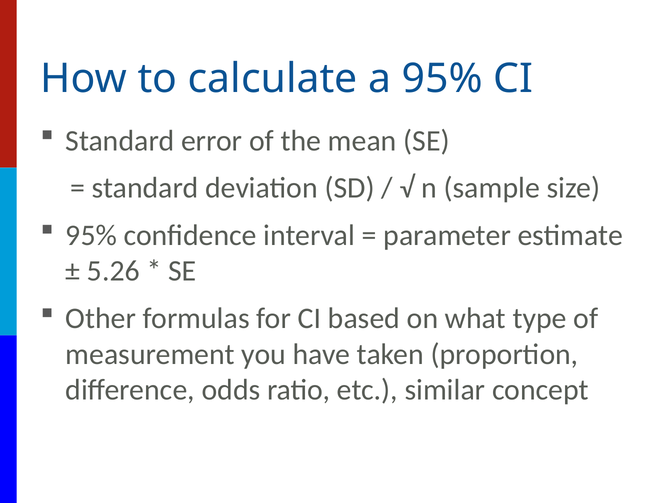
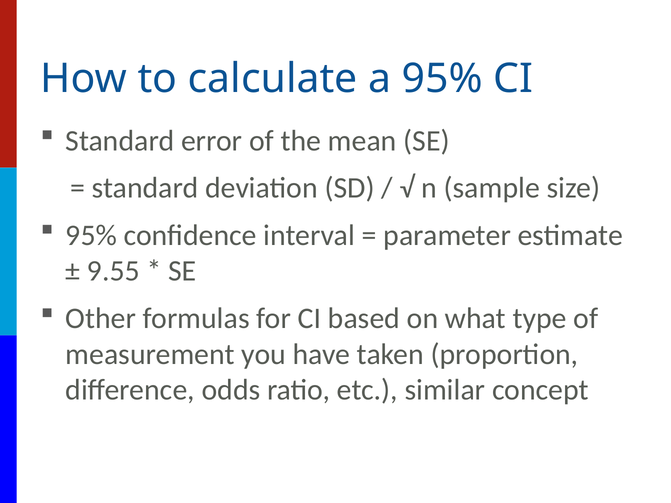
5.26: 5.26 -> 9.55 (113, 271)
